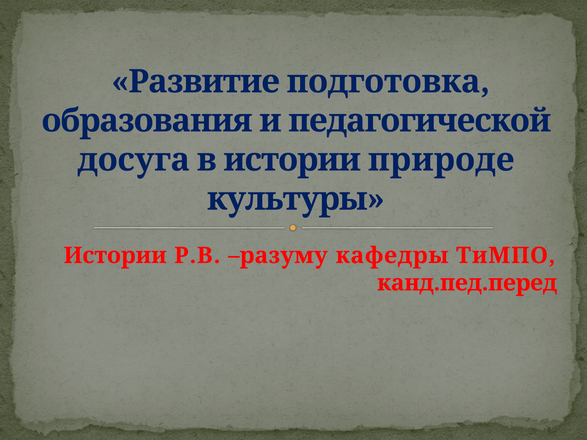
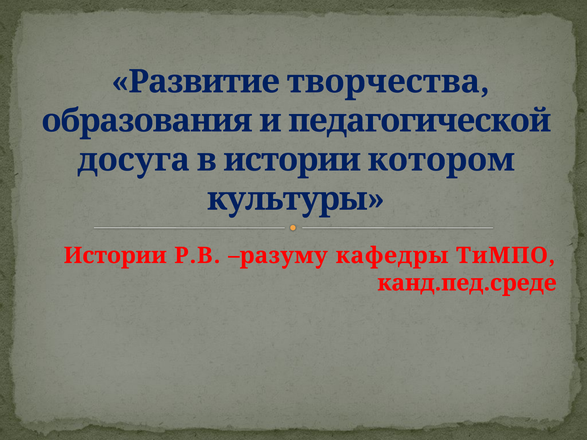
подготовка: подготовка -> творчества (388, 82)
природе: природе -> котором (441, 160)
канд.пед.перед: канд.пед.перед -> канд.пед.среде (467, 283)
